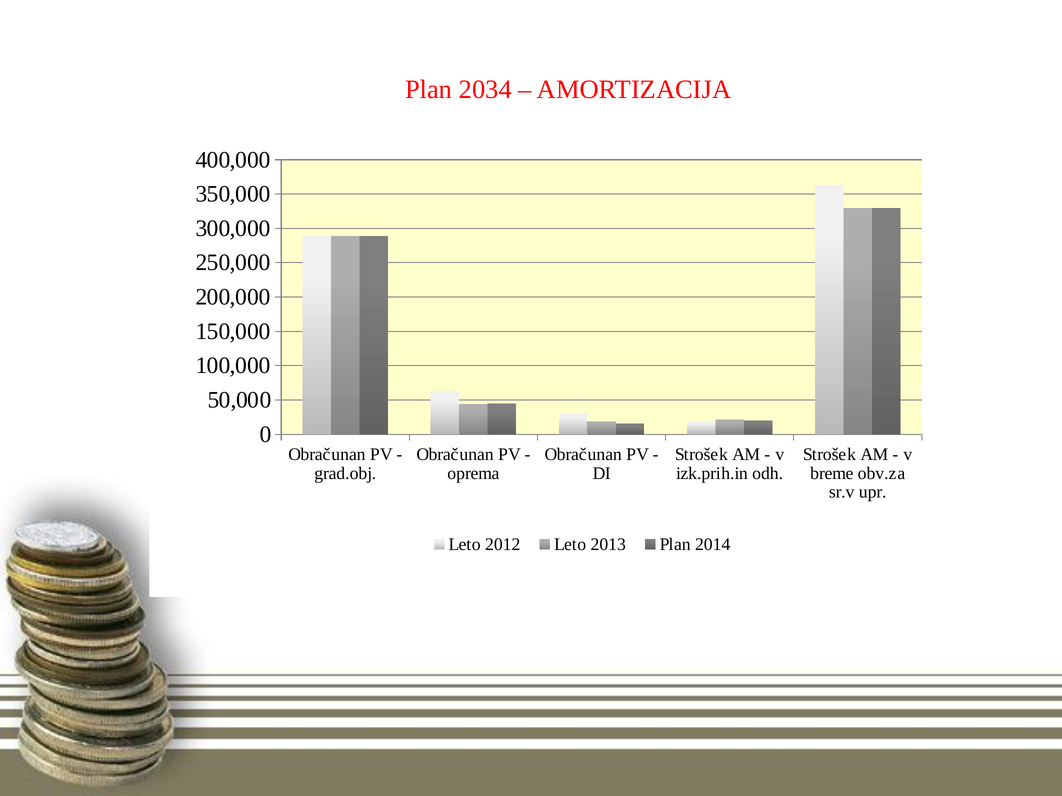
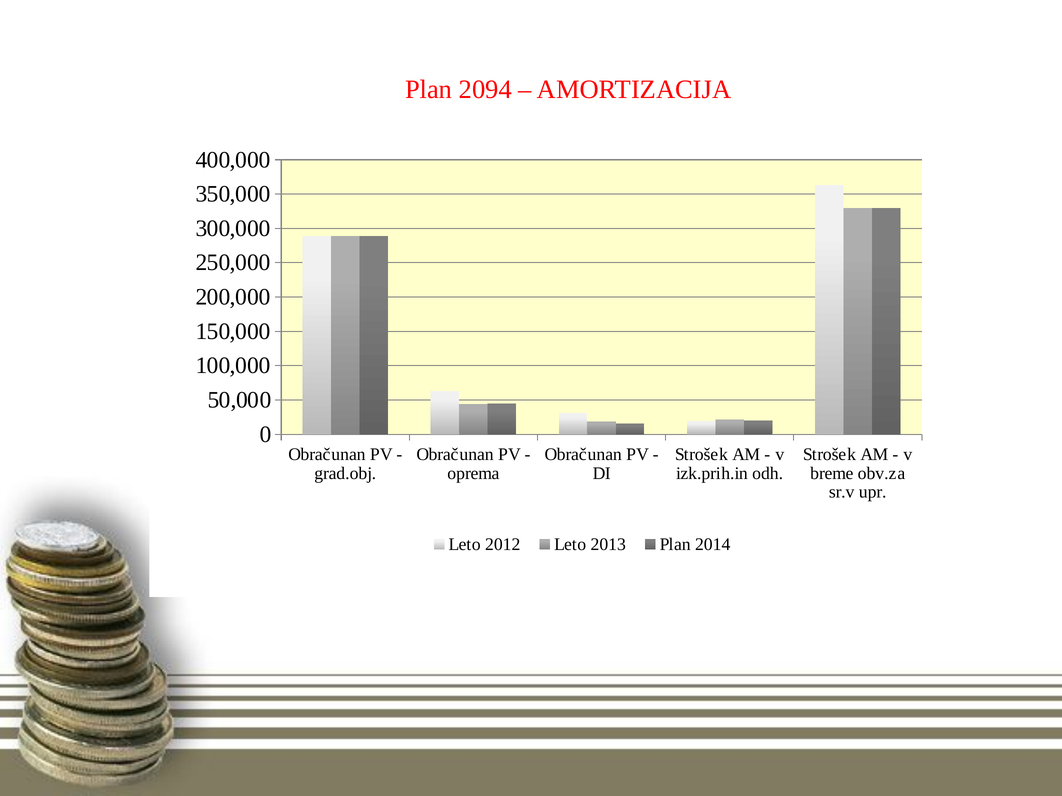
2034: 2034 -> 2094 (485, 89)
